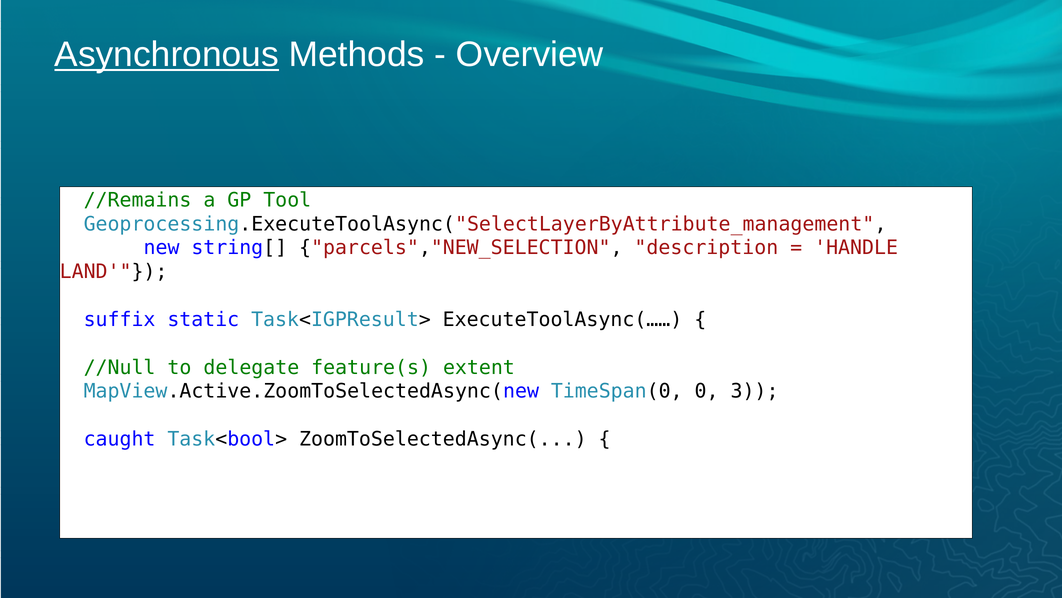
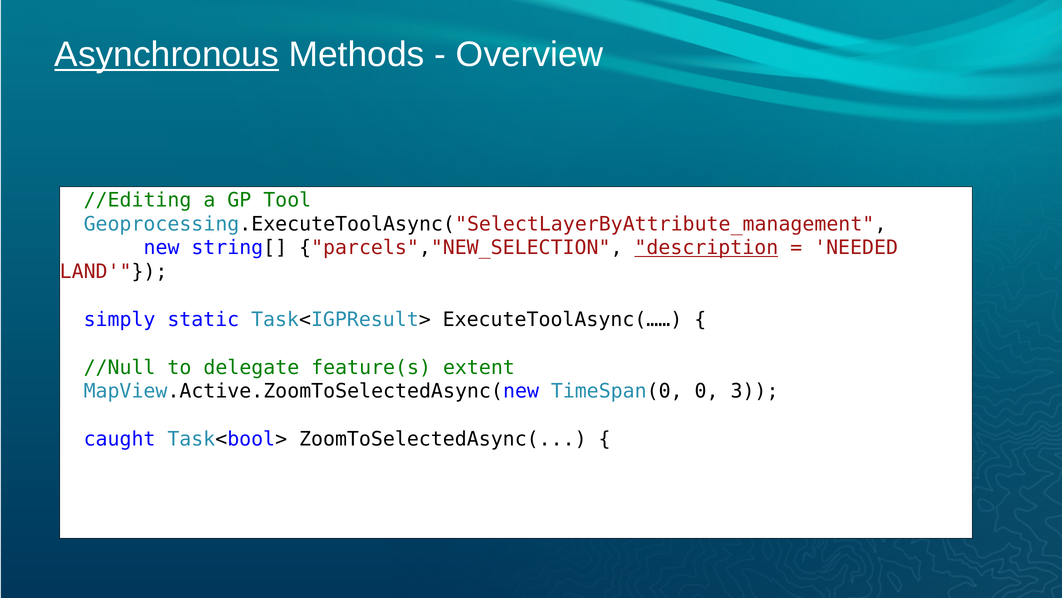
//Remains: //Remains -> //Editing (138, 200)
description underline: none -> present (706, 248)
HANDLE: HANDLE -> NEEDED (856, 248)
suffix: suffix -> simply (120, 319)
